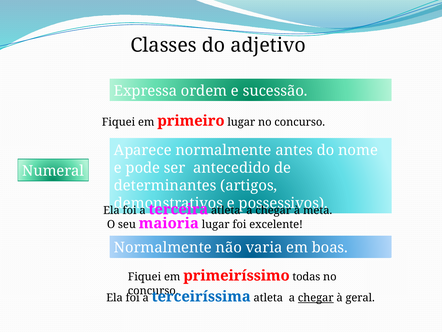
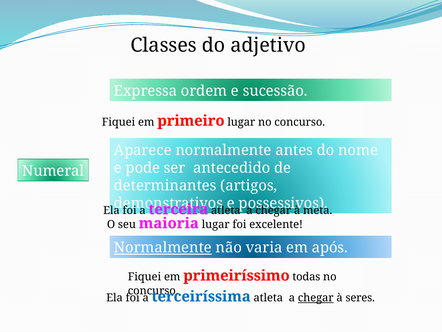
Normalmente underline: none -> present (163, 247)
boas: boas -> após (330, 247)
geral: geral -> seres (360, 297)
